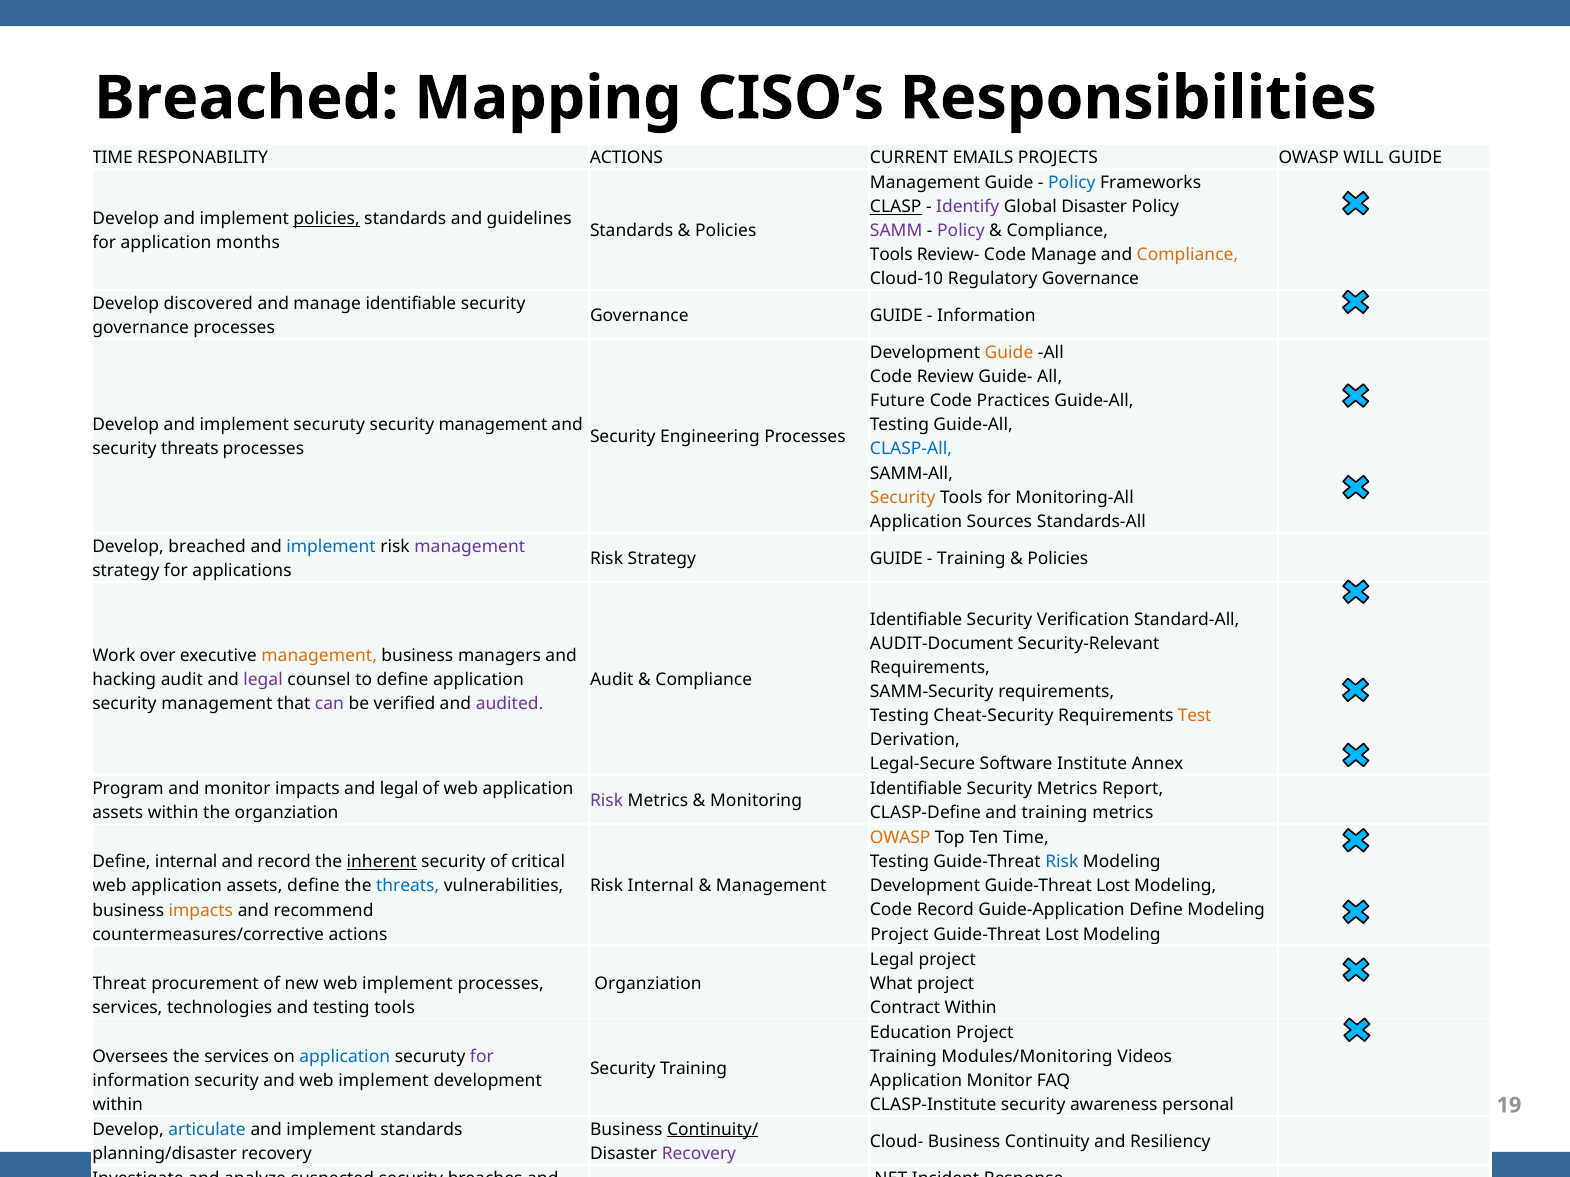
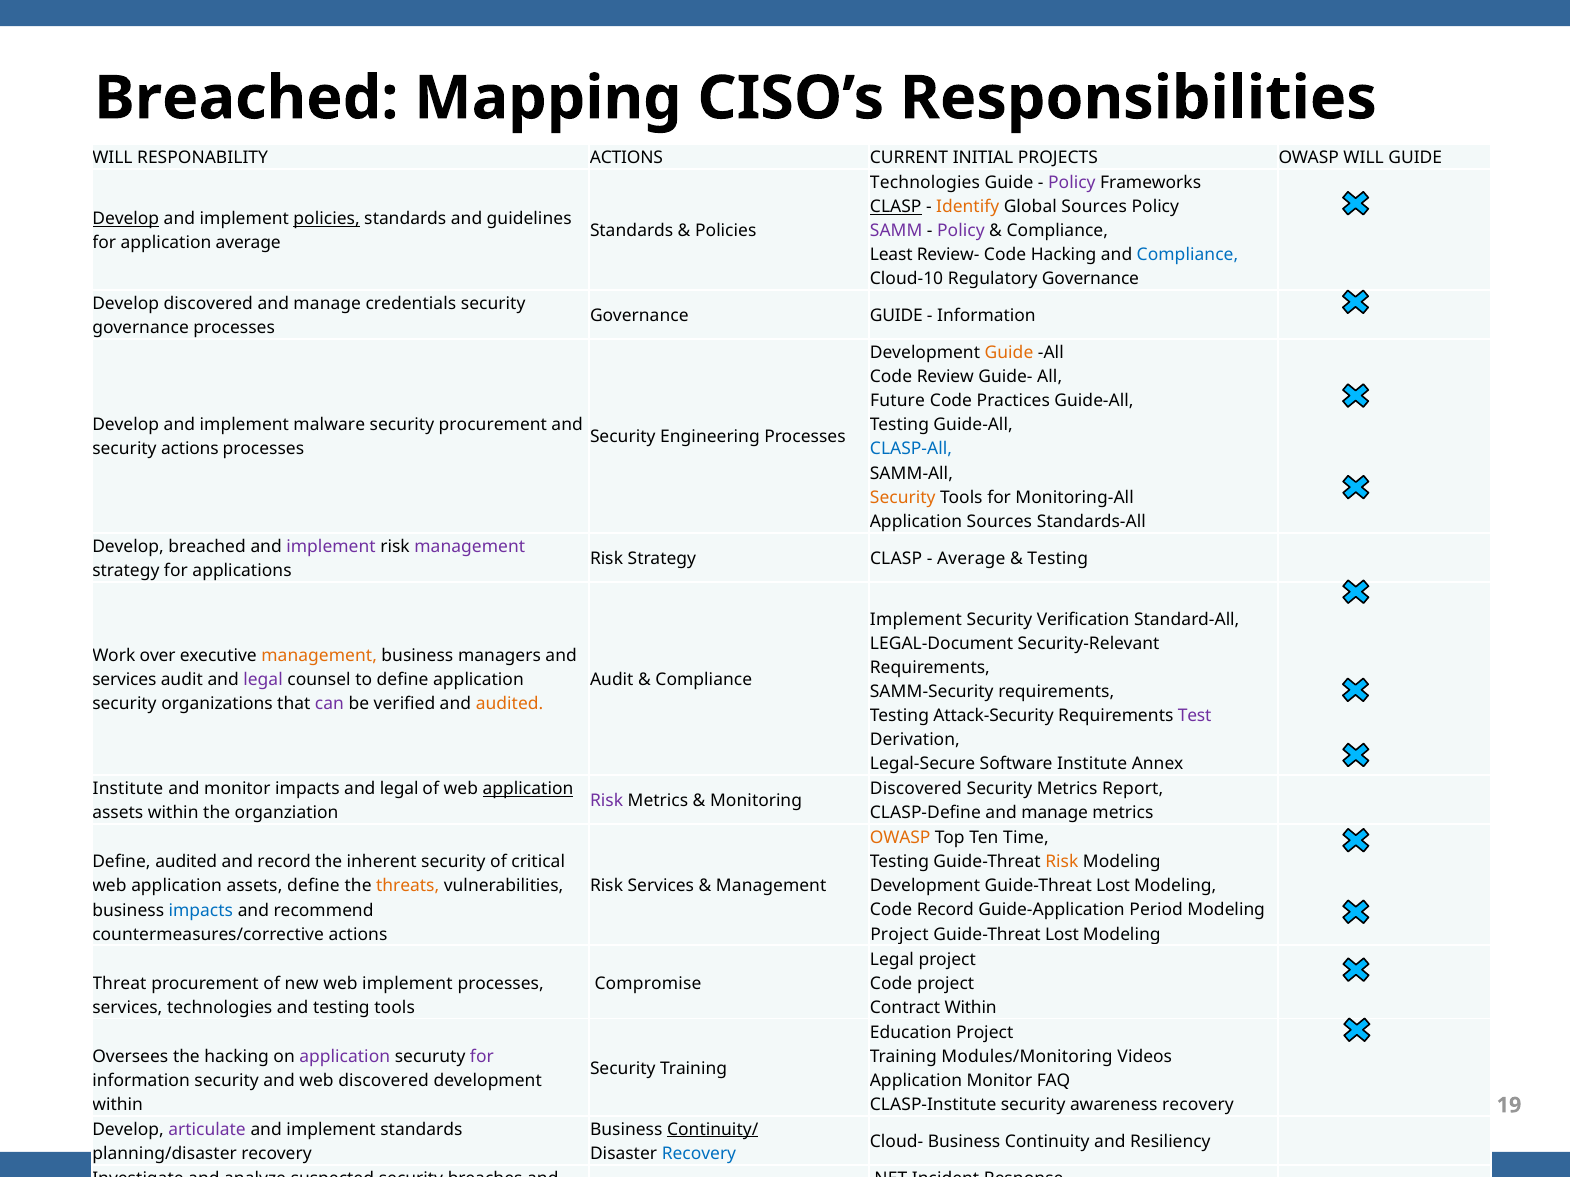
TIME: TIME -> WILL (112, 158)
EMAILS: EMAILS -> INITIAL (983, 158)
Management: Management -> Technologies (925, 183)
Policy colour: blue -> purple (1072, 183)
Identify colour: purple -> orange (968, 207)
Global Disaster: Disaster -> Sources (1094, 207)
Develop underline: none -> present (126, 219)
application months: months -> average (248, 243)
Tools: Tools -> Least (891, 255)
Code Manage: Manage -> Hacking (1064, 255)
Compliance colour: orange -> blue (1187, 255)
manage identifiable: identifiable -> credentials (411, 304)
implement securuty: securuty -> malware (329, 425)
management: management -> procurement (493, 425)
security threats: threats -> actions (190, 449)
implement colour: blue -> purple (331, 547)
Strategy GUIDE: GUIDE -> CLASP (896, 559)
Training: Training -> Average (971, 559)
Policies: Policies -> Testing (1058, 559)
Identifiable: Identifiable -> Implement (916, 620)
AUDIT-Document: AUDIT-Document -> LEGAL-Document (942, 644)
hacking: hacking -> services (124, 680)
management: management -> organizations (217, 704)
audited colour: purple -> orange (510, 704)
Cheat-Security: Cheat-Security -> Attack-Security (994, 716)
Test colour: orange -> purple (1195, 716)
Program: Program -> Institute (128, 789)
application underline: none -> present (528, 789)
Identifiable: Identifiable -> Discovered (916, 789)
CLASP-Define and training: training -> manage (1055, 813)
Define internal: internal -> audited (186, 862)
inherent underline: present -> none (382, 862)
Risk colour: blue -> orange (1062, 862)
Risk Internal: Internal -> Services (661, 886)
threats colour: blue -> orange (408, 887)
impacts colour: orange -> blue (201, 911)
Guide-Application Define: Define -> Period (1156, 911)
Organziation: Organziation -> Compromise (648, 984)
What: What -> Code (891, 984)
the services: services -> hacking (237, 1057)
application colour: blue -> purple (345, 1057)
and web implement: implement -> discovered (384, 1081)
awareness personal: personal -> recovery (1198, 1105)
articulate colour: blue -> purple (207, 1130)
Recovery colour: purple -> blue (699, 1154)
